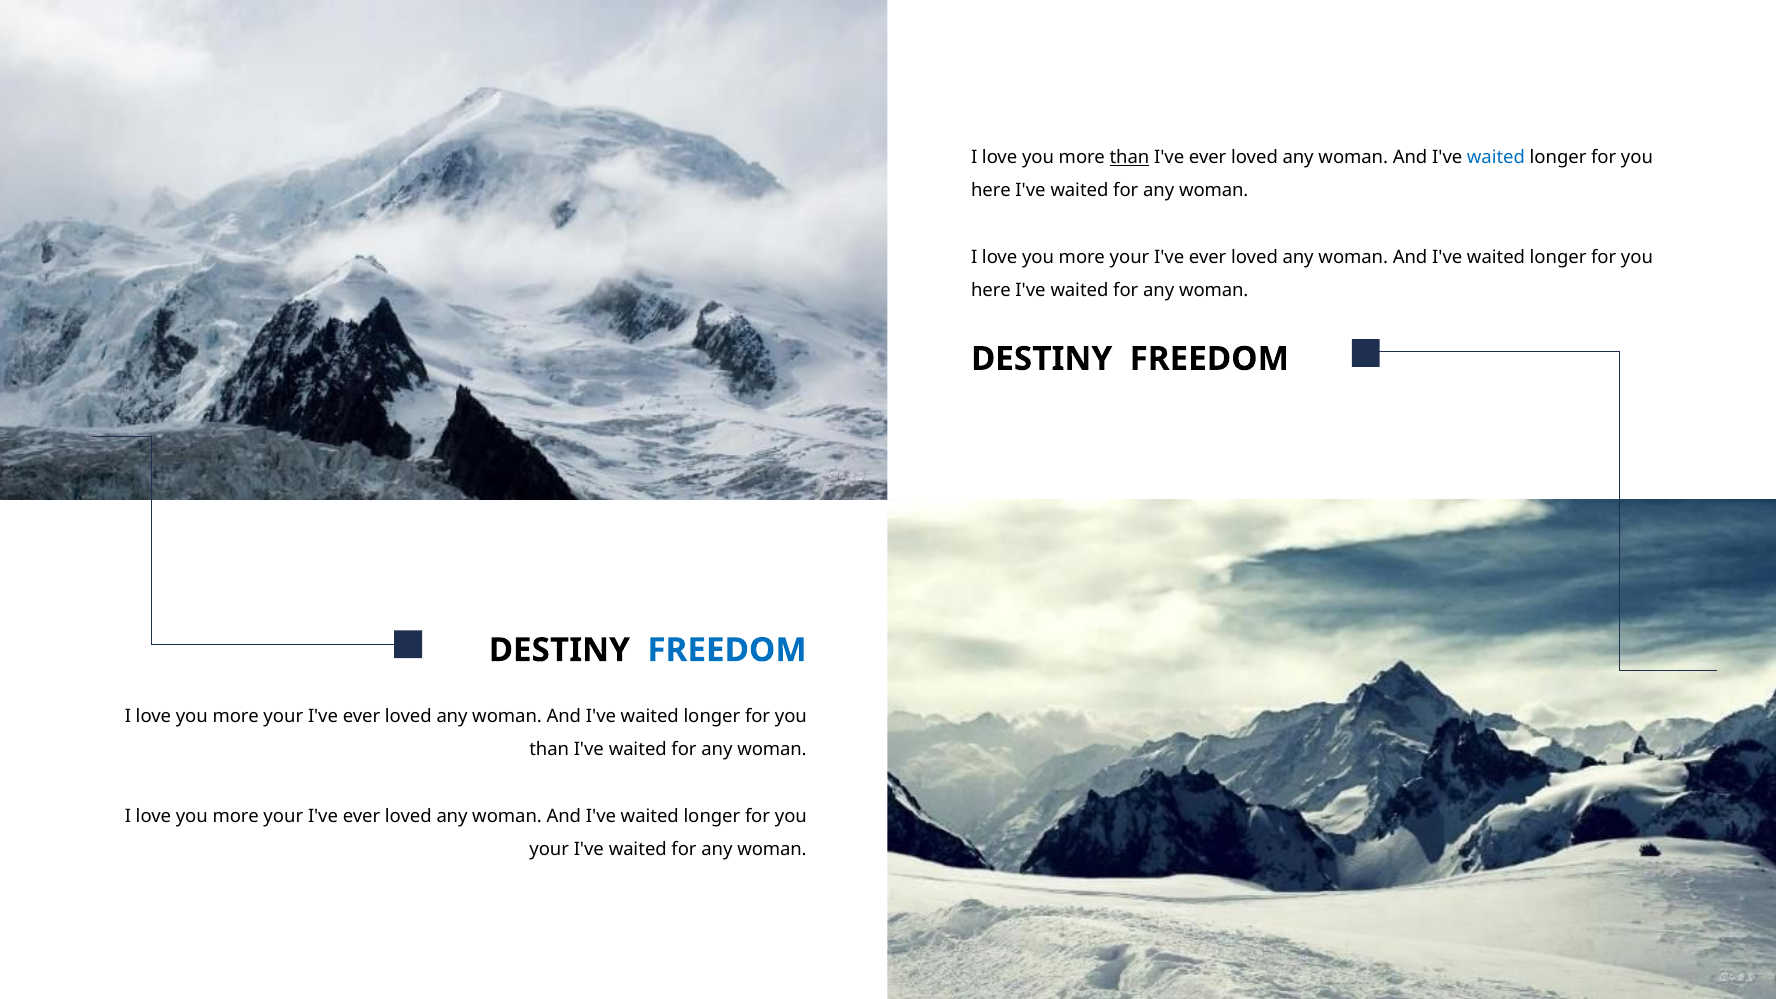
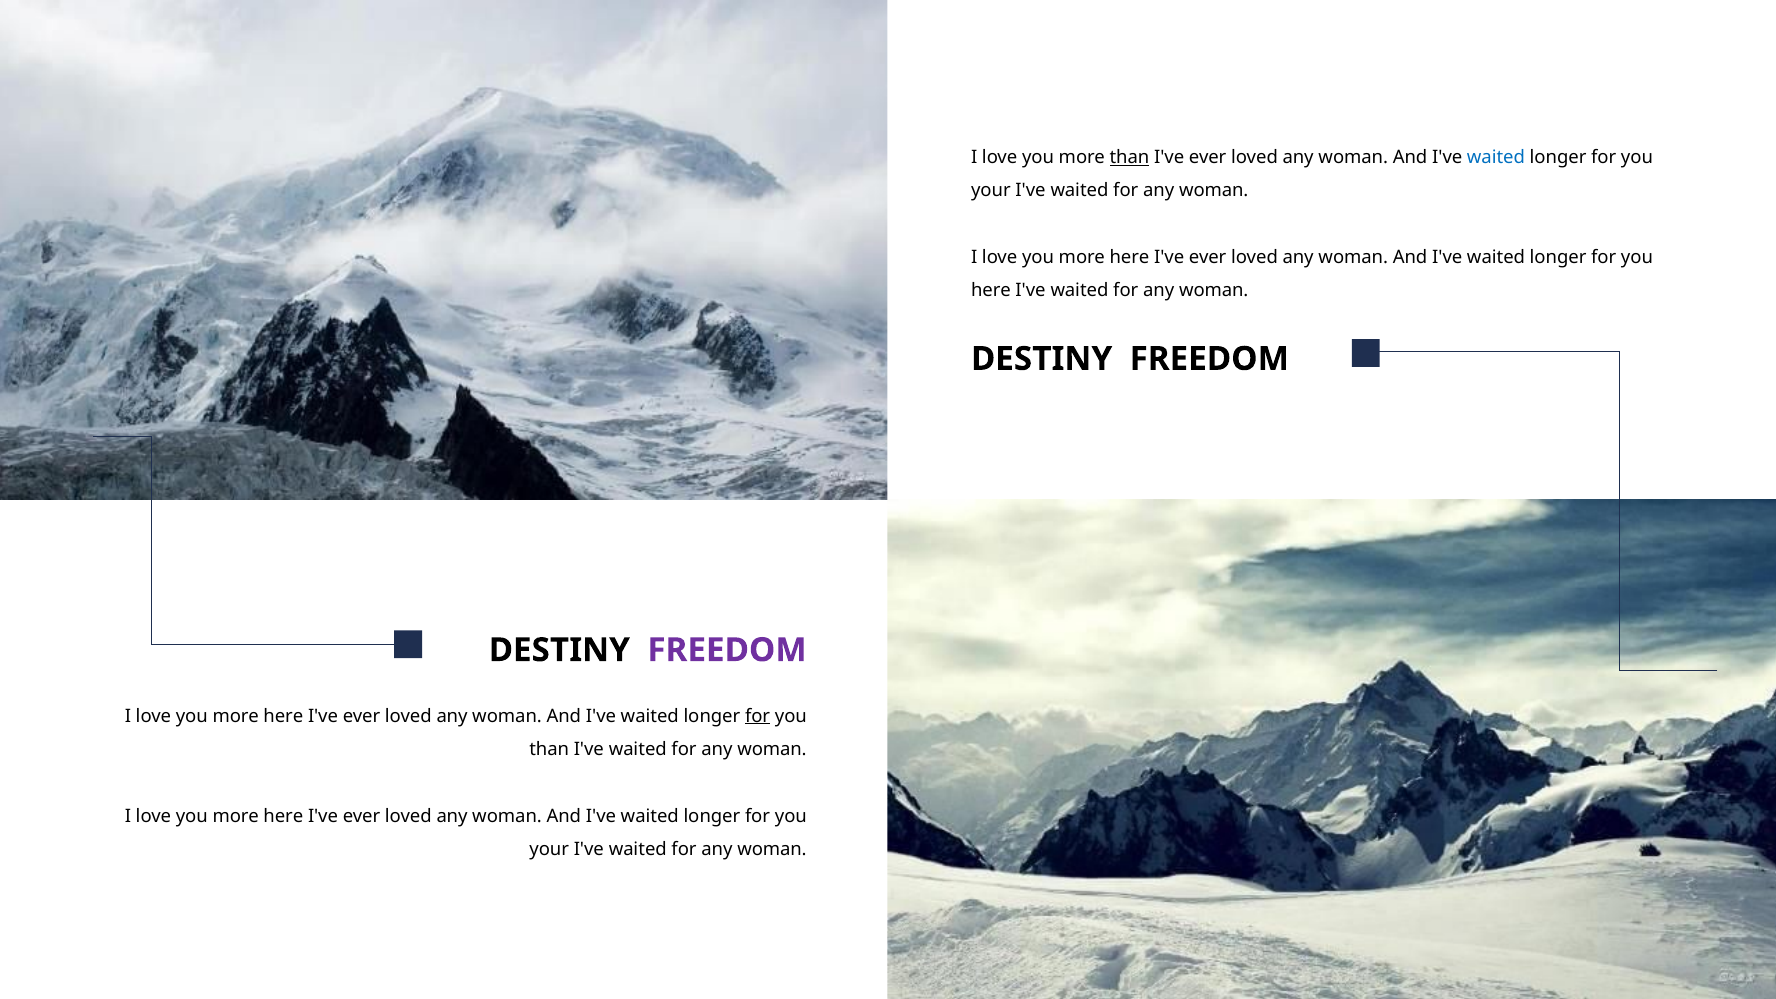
here: here -> your (991, 191)
your: your -> here (1130, 257)
FREEDOM colour: blue -> purple (727, 650)
your: your -> here (283, 716)
for underline: none -> present (758, 716)
your: your -> here (283, 816)
